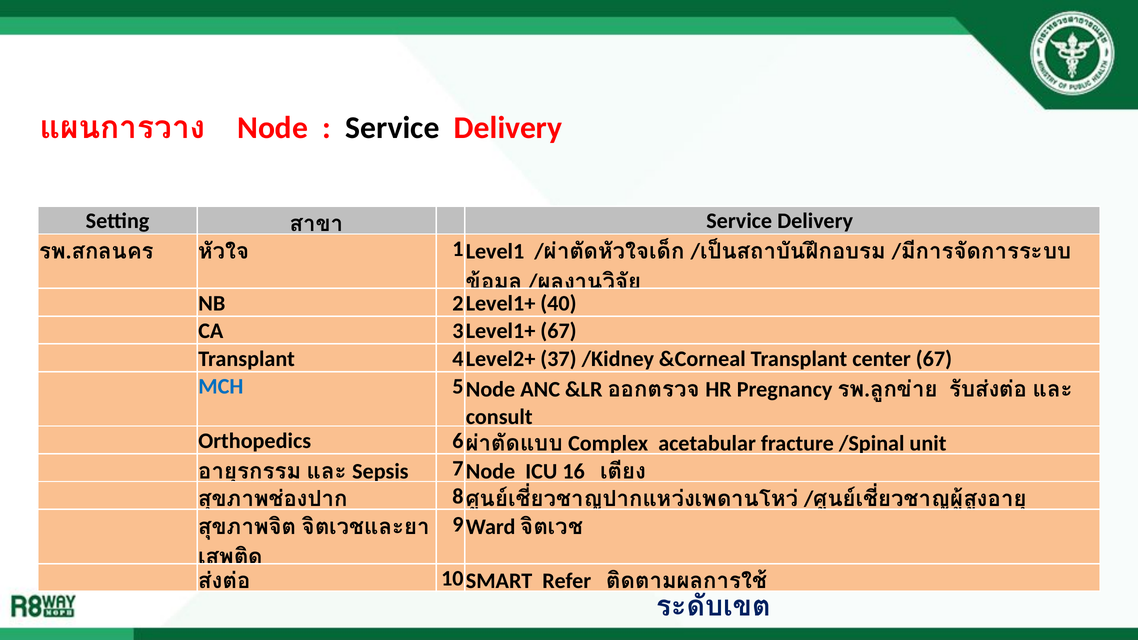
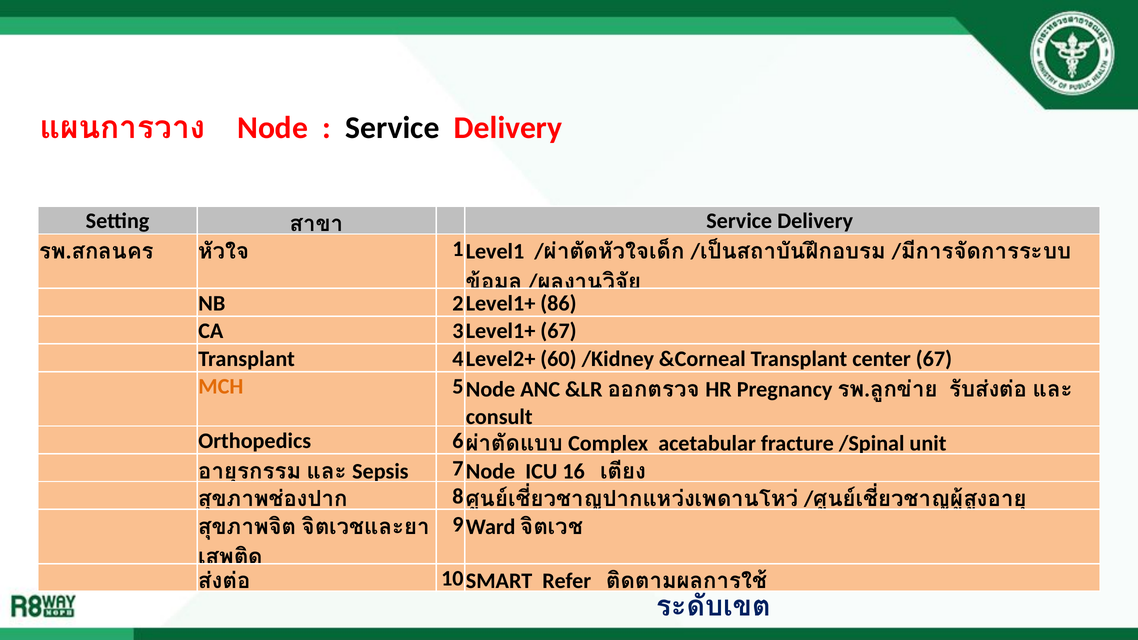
40: 40 -> 86 (558, 303)
37: 37 -> 60 (558, 359)
MCH colour: blue -> orange (221, 387)
